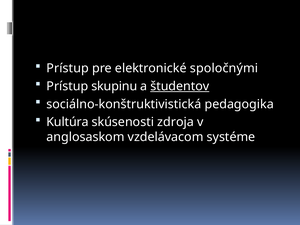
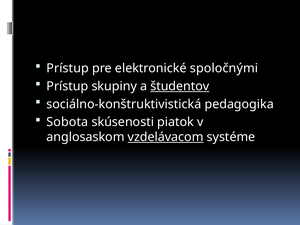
skupinu: skupinu -> skupiny (114, 86)
Kultúra: Kultúra -> Sobota (67, 122)
zdroja: zdroja -> piatok (176, 122)
vzdelávacom underline: none -> present (166, 137)
